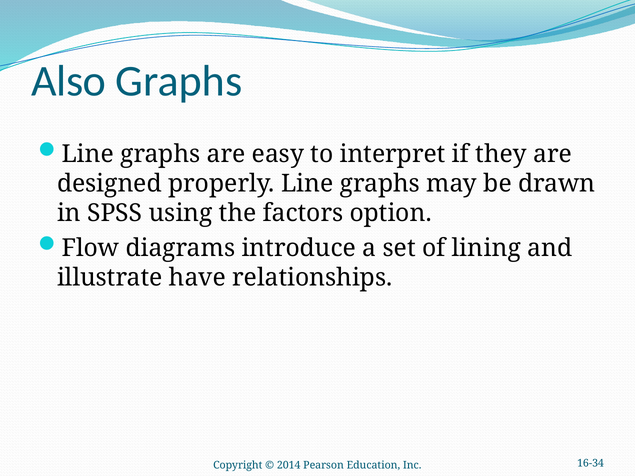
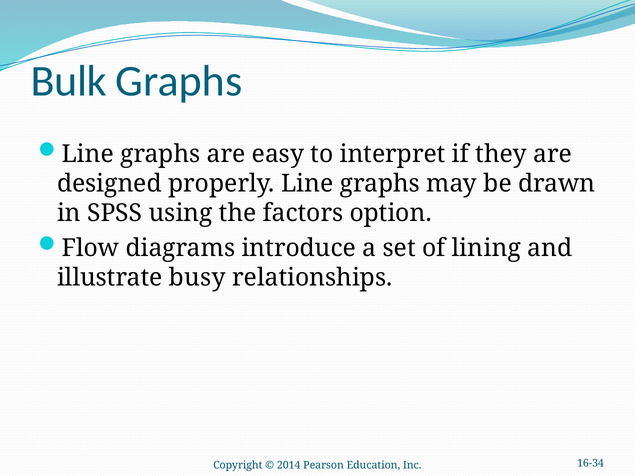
Also: Also -> Bulk (69, 81)
have: have -> busy (197, 278)
